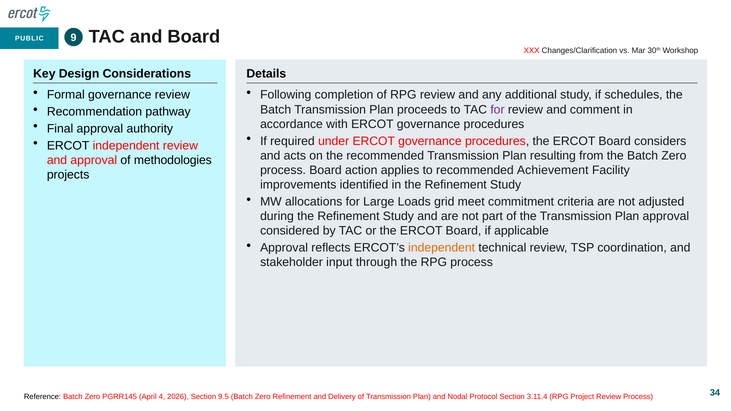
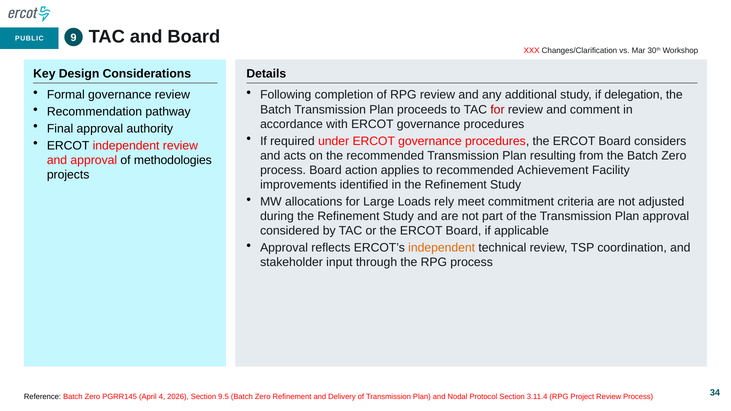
schedules: schedules -> delegation (634, 95)
for colour: purple -> red (497, 110)
grid: grid -> rely (444, 202)
